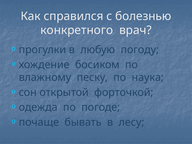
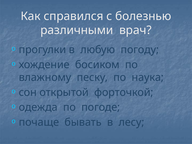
конкретного: конкретного -> различными (77, 30)
